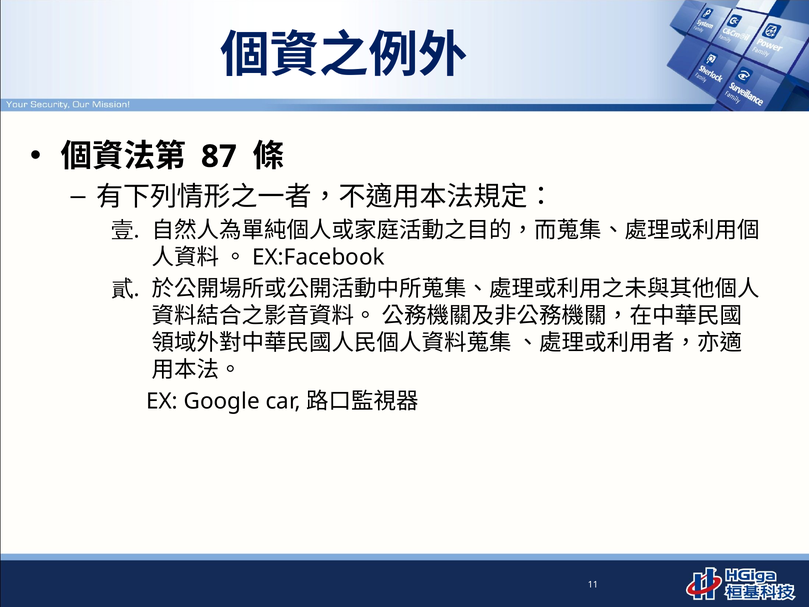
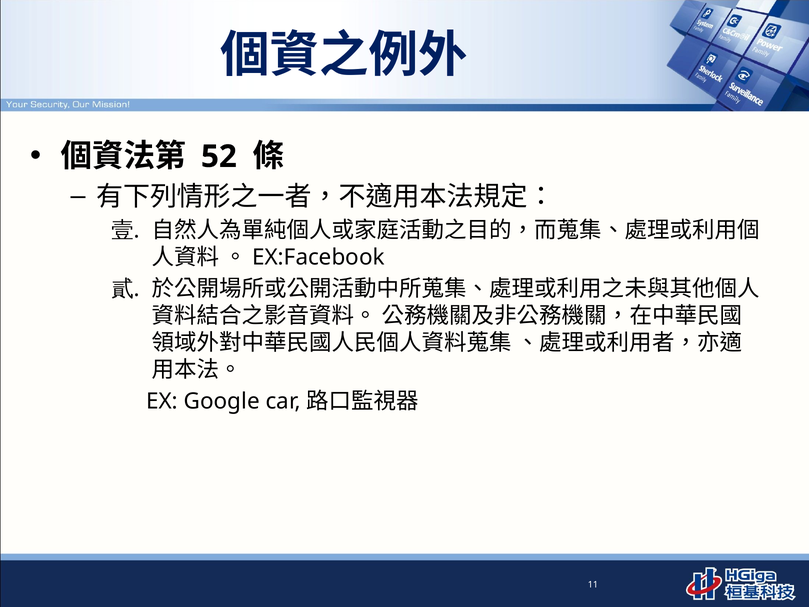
87: 87 -> 52 (219, 156)
